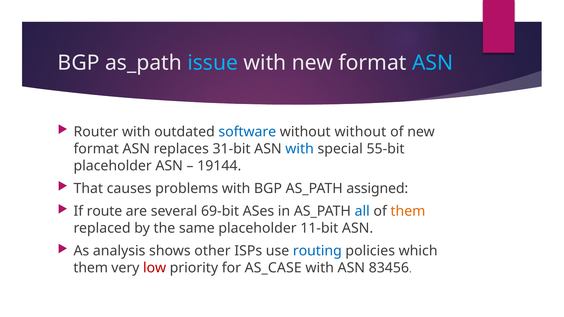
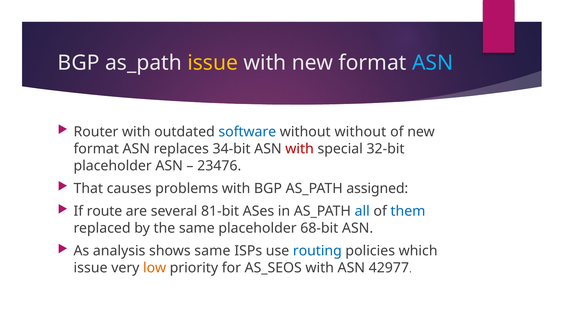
issue colour: light blue -> yellow (213, 63)
31-bit: 31-bit -> 34-bit (232, 149)
with colour: blue -> red (300, 149)
55-bit: 55-bit -> 32-bit (386, 149)
19144: 19144 -> 23476 (219, 166)
69-bit: 69-bit -> 81-bit (220, 211)
them colour: orange -> blue (408, 211)
11-bit: 11-bit -> 68-bit (319, 228)
shows other: other -> same (212, 251)
them: them -> issue (91, 268)
low colour: red -> orange (155, 268)
AS_CASE: AS_CASE -> AS_SEOS (273, 268)
83456: 83456 -> 42977 (389, 268)
